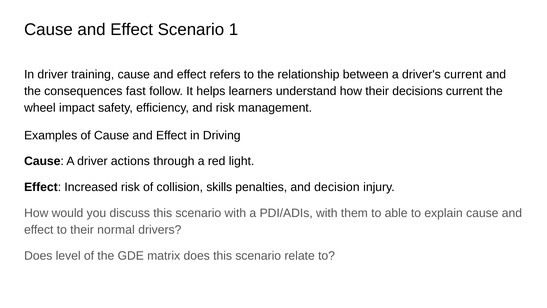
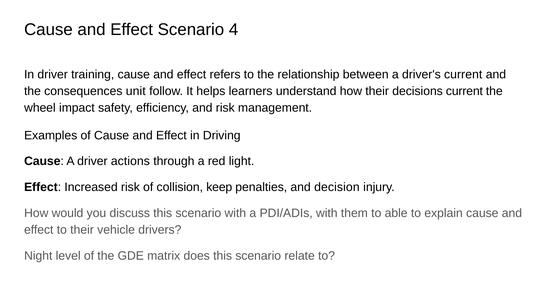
1: 1 -> 4 (234, 30)
fast: fast -> unit (136, 91)
skills: skills -> keep (219, 187)
normal: normal -> vehicle (116, 230)
Does: Does -> Night (38, 255)
